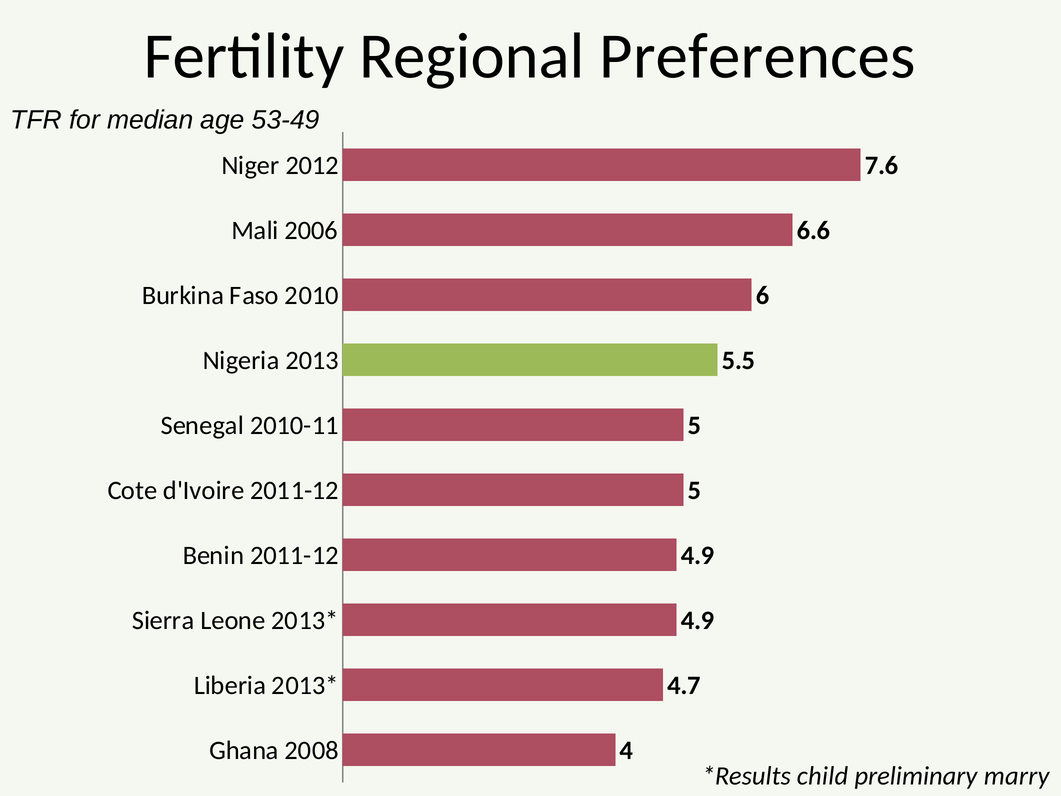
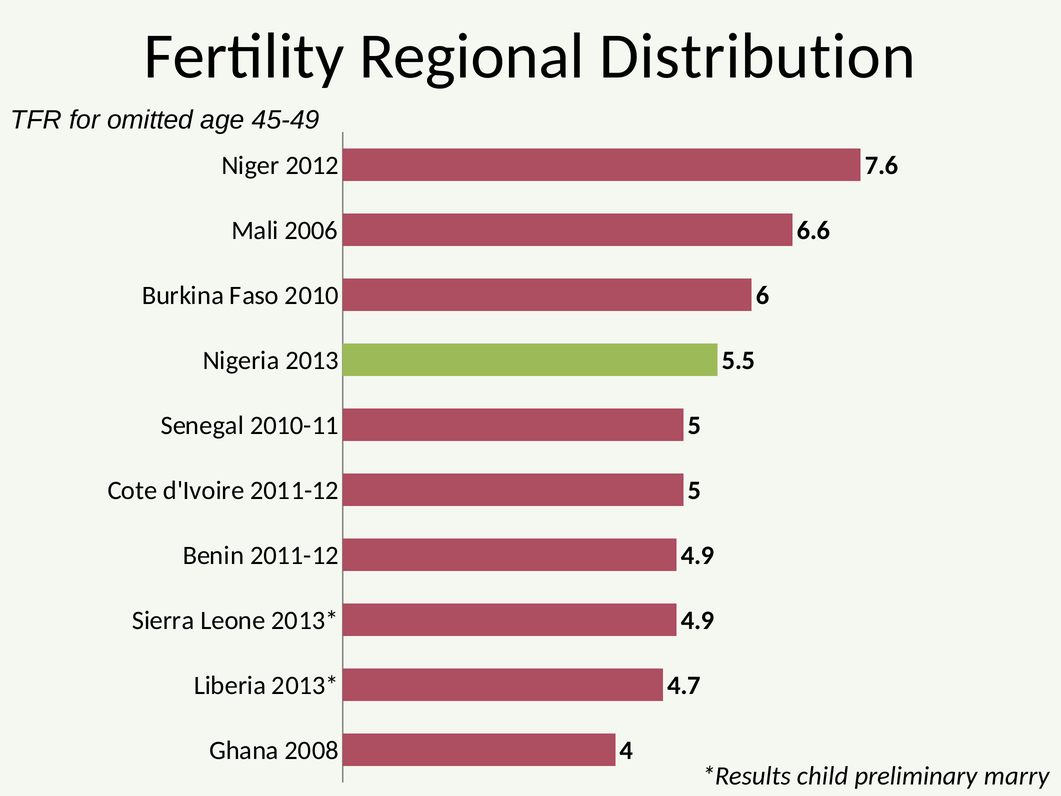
Preferences: Preferences -> Distribution (758, 56)
median: median -> omitted (150, 120)
53-49: 53-49 -> 45-49 (286, 120)
